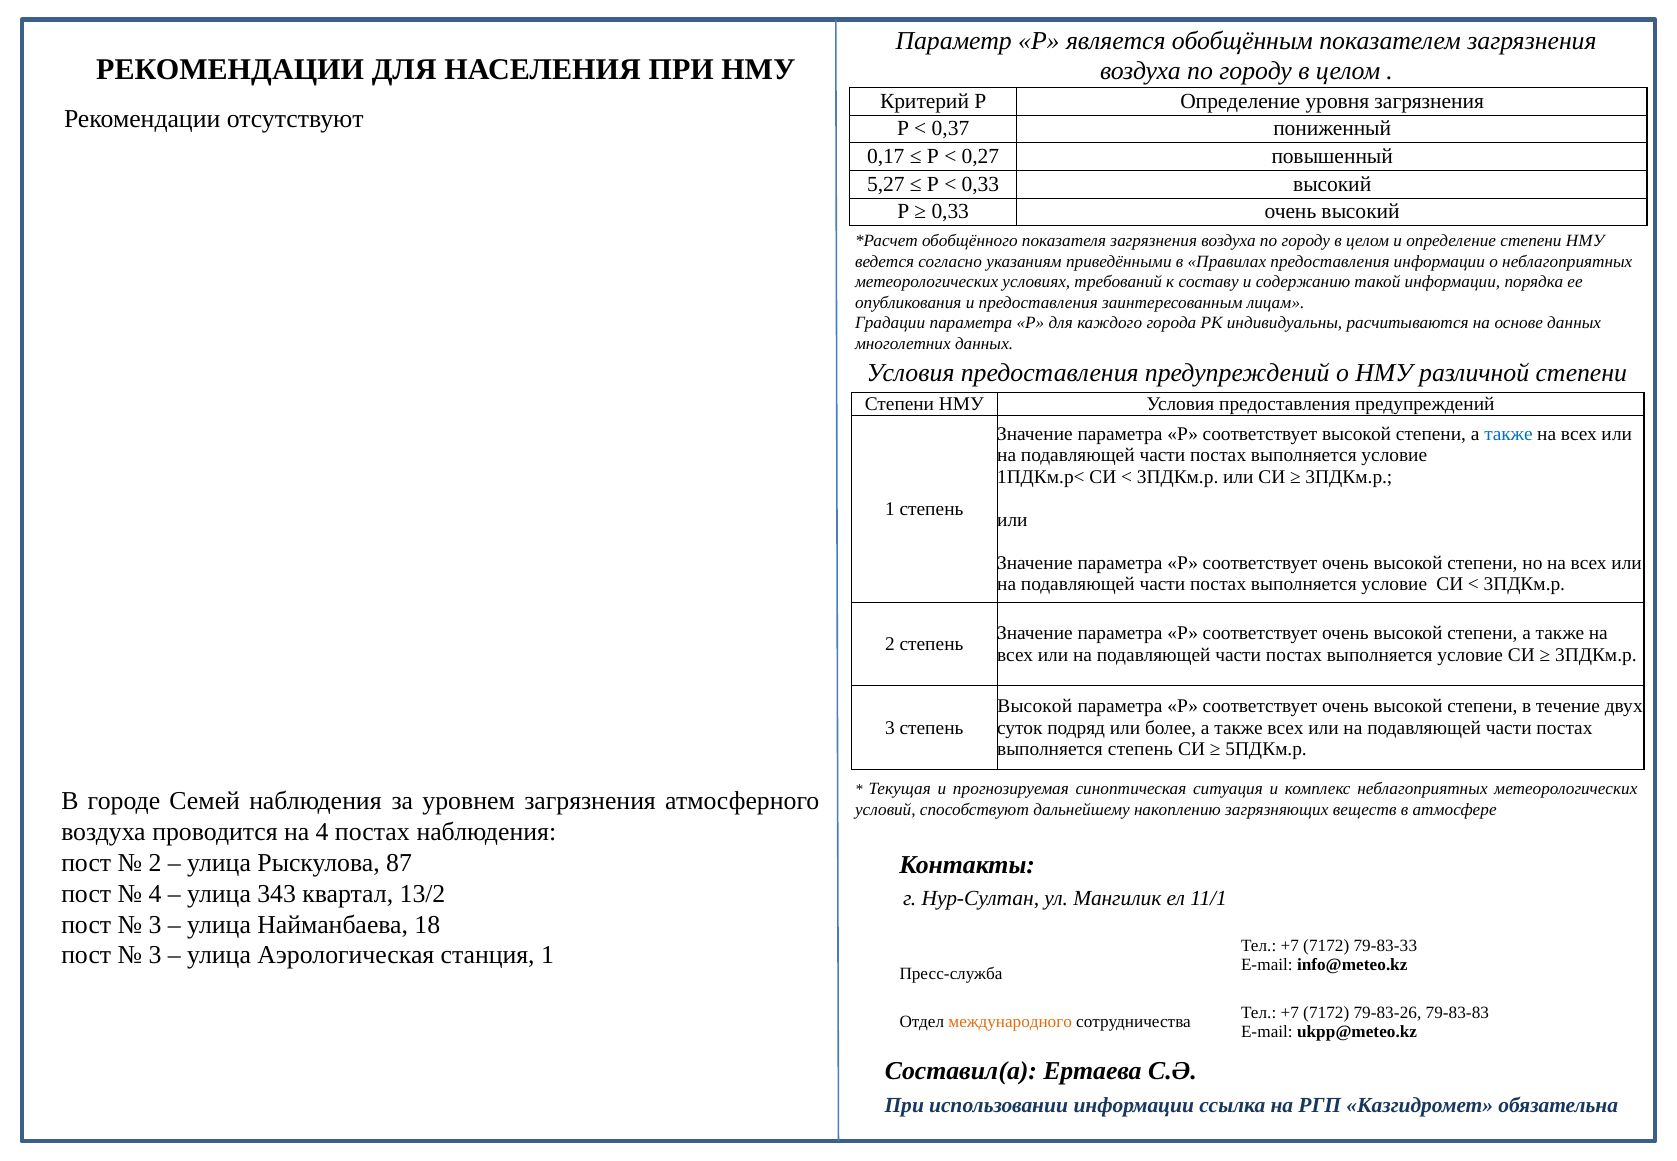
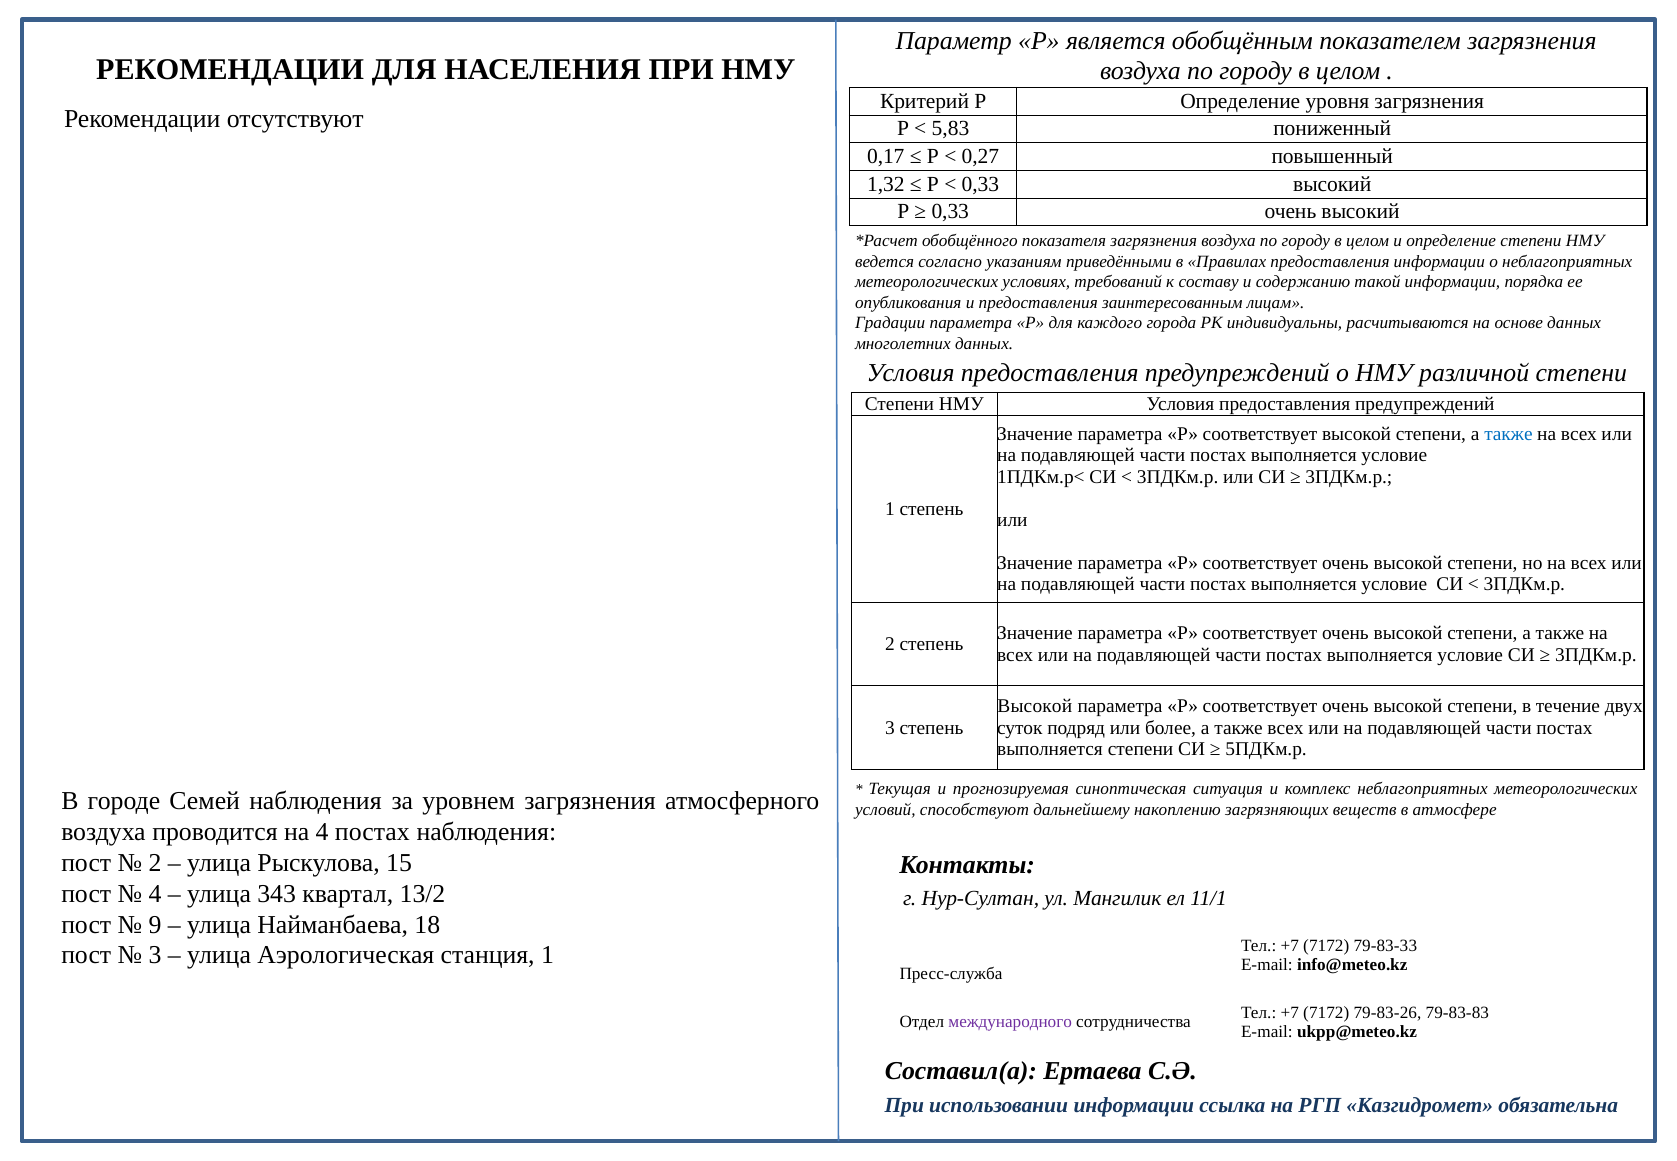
0,37: 0,37 -> 5,83 (951, 129)
5,27: 5,27 -> 1,32 (886, 184)
выполняется степень: степень -> степени (1141, 749)
87: 87 -> 15 (399, 863)
3: 3 -> 9 (155, 924)
международного colour: orange -> purple (1010, 1022)
